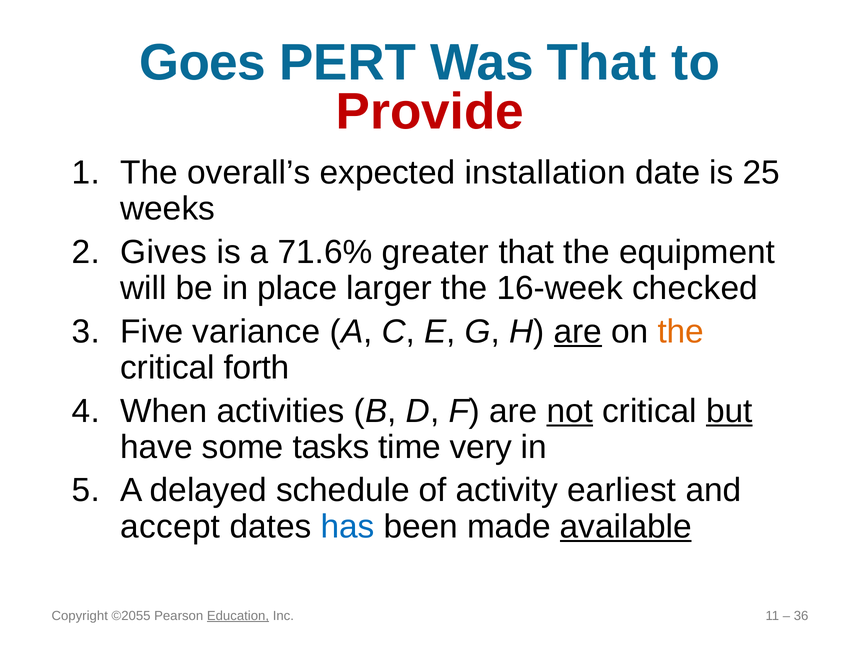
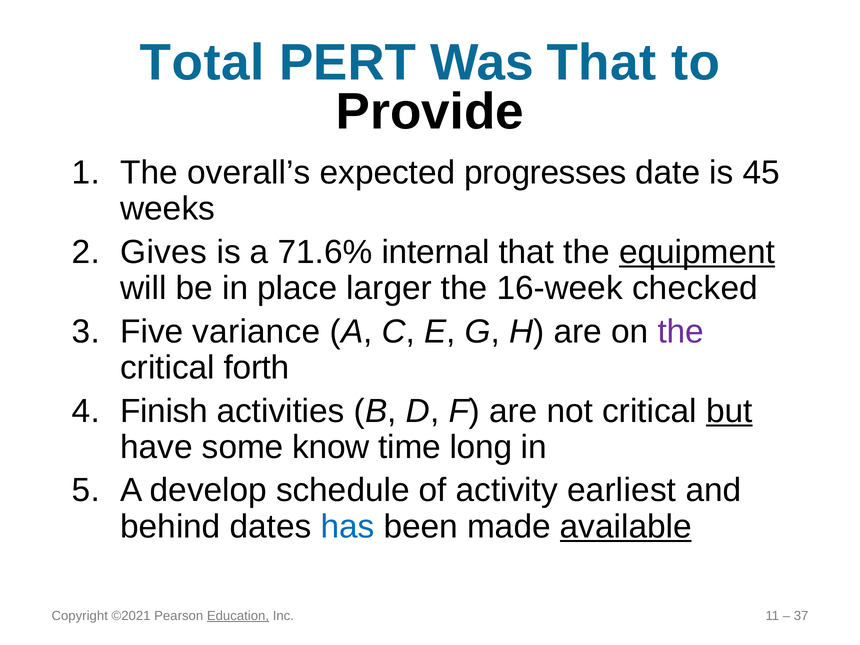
Goes: Goes -> Total (202, 63)
Provide colour: red -> black (430, 112)
installation: installation -> progresses (545, 173)
25: 25 -> 45 (761, 173)
greater: greater -> internal (436, 252)
equipment underline: none -> present (697, 252)
are underline: present -> none (578, 332)
the colour: orange -> purple (681, 332)
When: When -> Finish (164, 411)
not underline: present -> none (570, 411)
tasks: tasks -> know (331, 447)
very: very -> long (481, 447)
delayed: delayed -> develop (208, 490)
accept: accept -> behind (170, 527)
©2055: ©2055 -> ©2021 (131, 616)
36: 36 -> 37 (801, 616)
